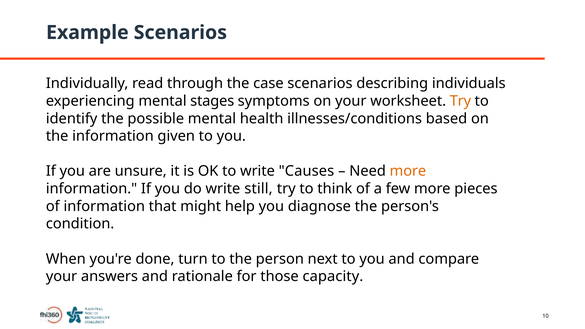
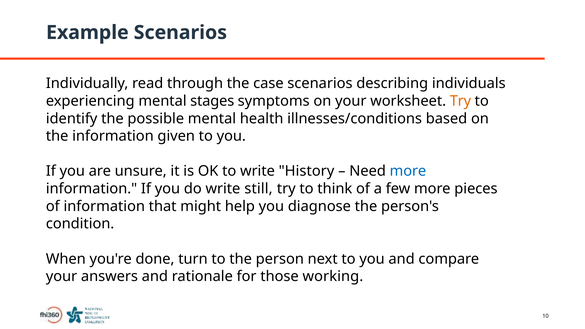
Causes: Causes -> History (306, 171)
more colour: orange -> blue (408, 171)
capacity: capacity -> working (333, 277)
